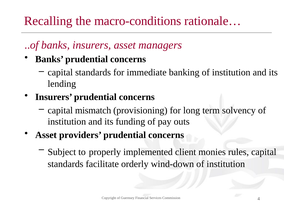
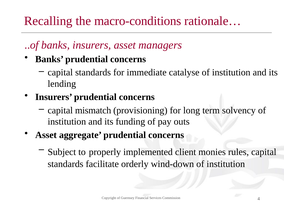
banking: banking -> catalyse (184, 72)
providers: providers -> aggregate (80, 135)
